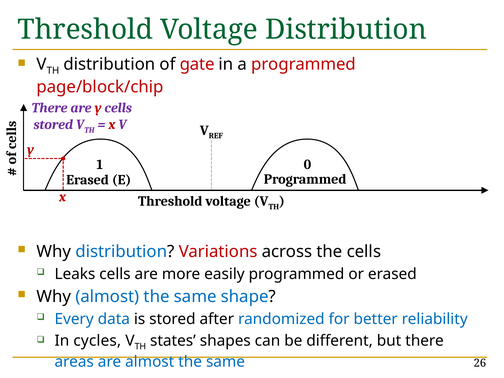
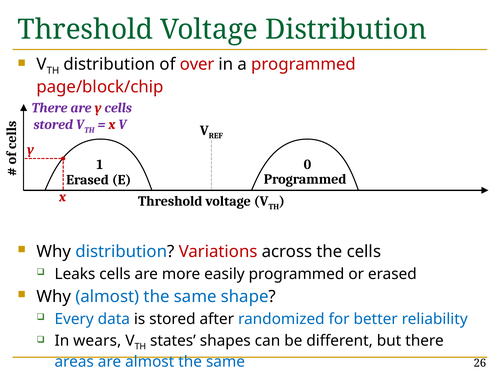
gate: gate -> over (197, 64)
cycles: cycles -> wears (97, 341)
